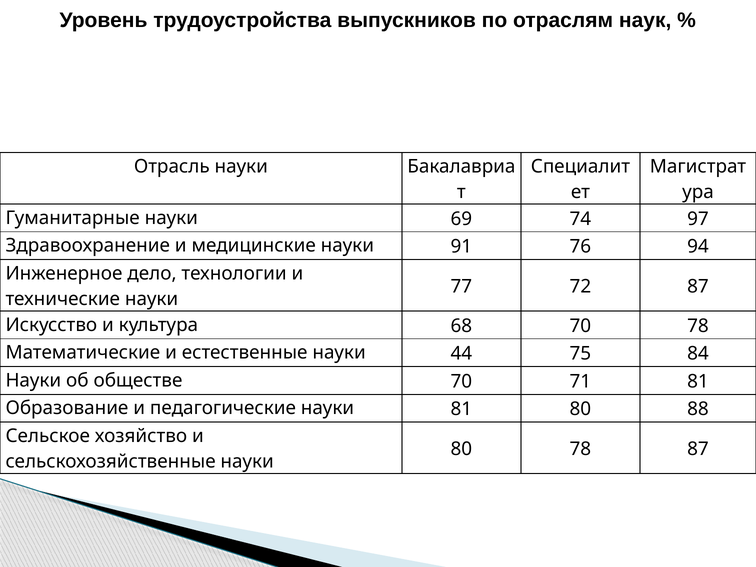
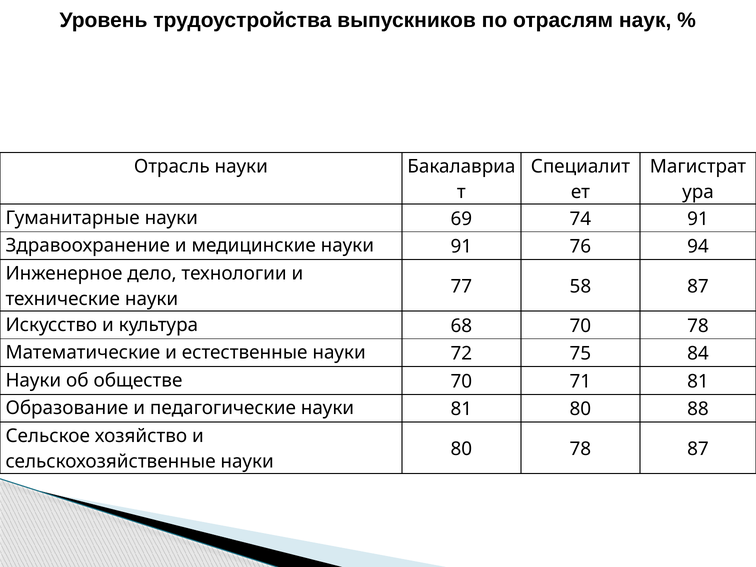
74 97: 97 -> 91 (698, 219)
72: 72 -> 58 (580, 286)
44: 44 -> 72 (461, 354)
